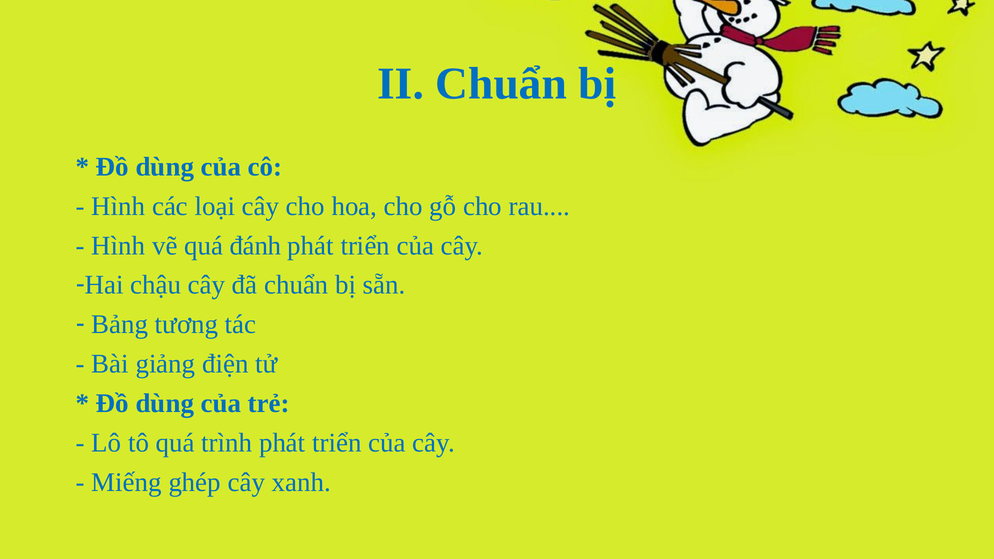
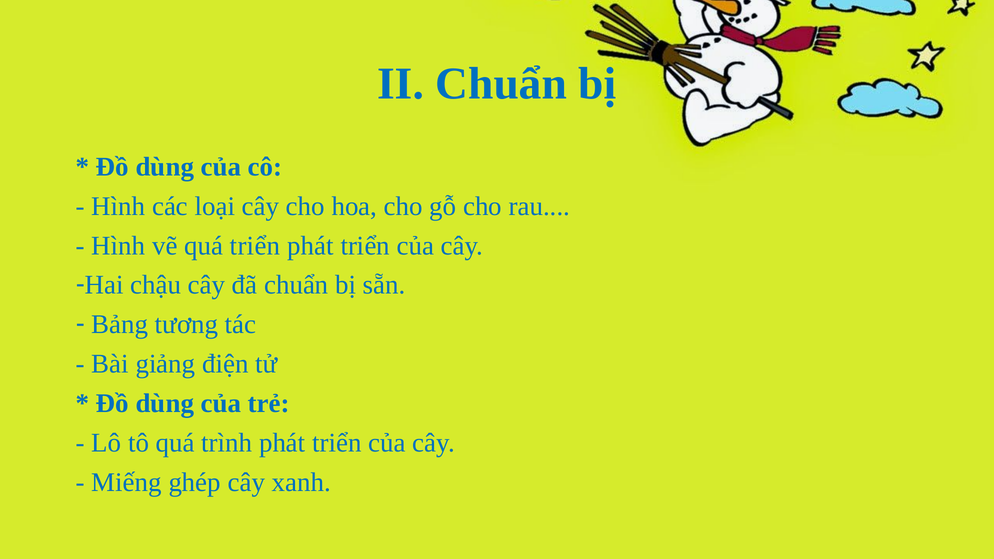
quá đánh: đánh -> triển (255, 246)
